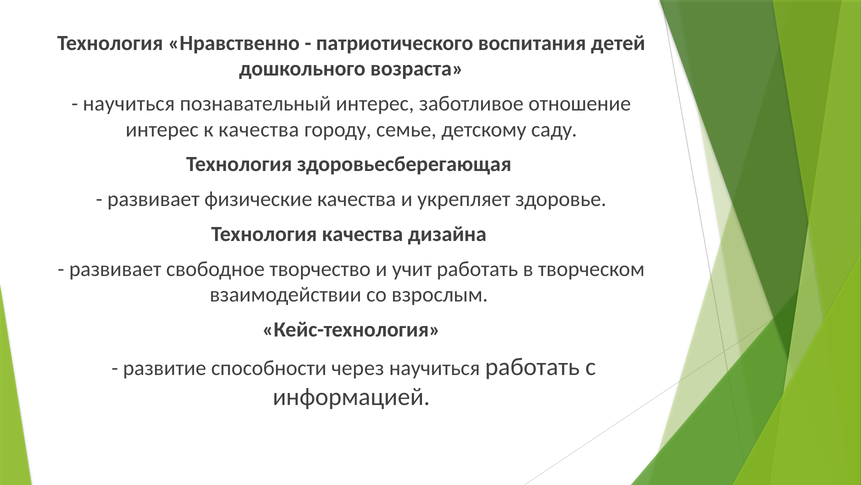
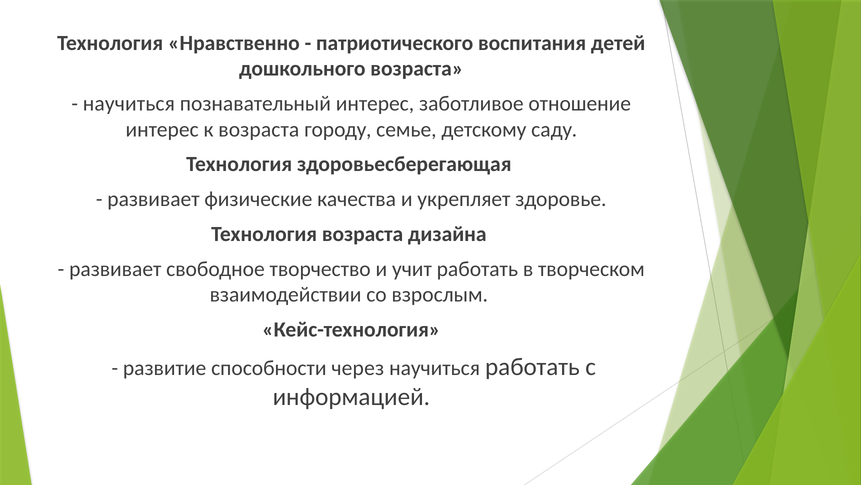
к качества: качества -> возраста (259, 129)
Технология качества: качества -> возраста (363, 234)
